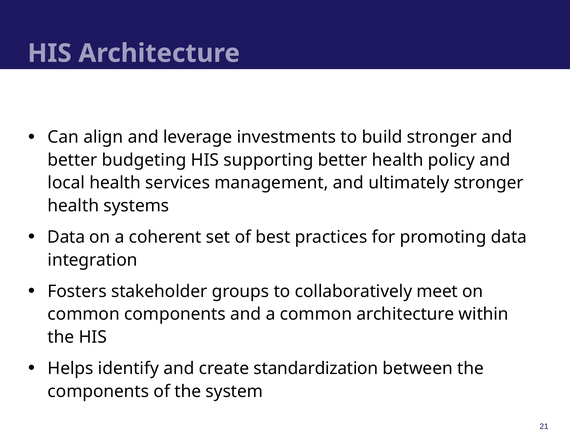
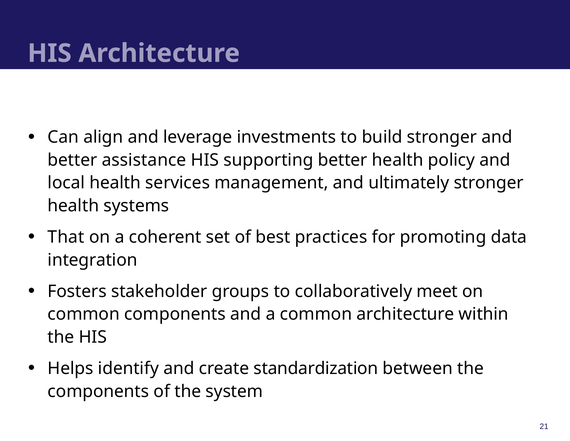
budgeting: budgeting -> assistance (144, 160)
Data: Data -> That (66, 237)
